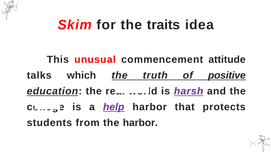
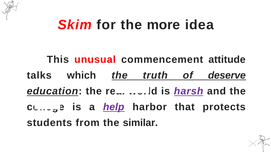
traits: traits -> more (164, 25)
positive: positive -> deserve (227, 76)
the harbor: harbor -> similar (140, 123)
